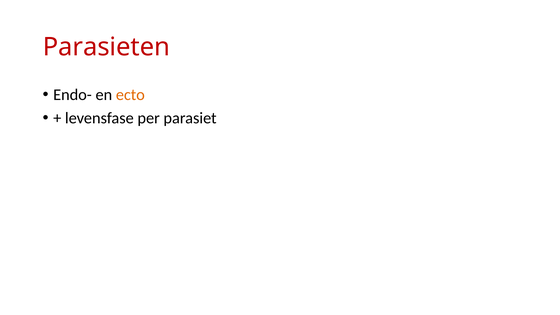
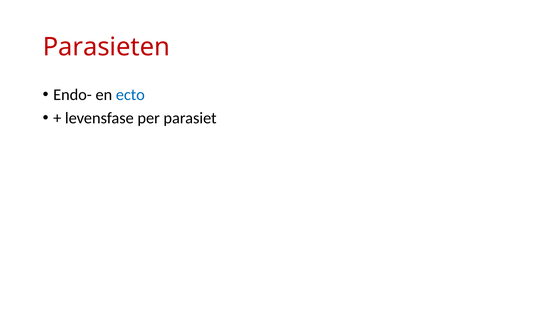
ecto colour: orange -> blue (130, 95)
